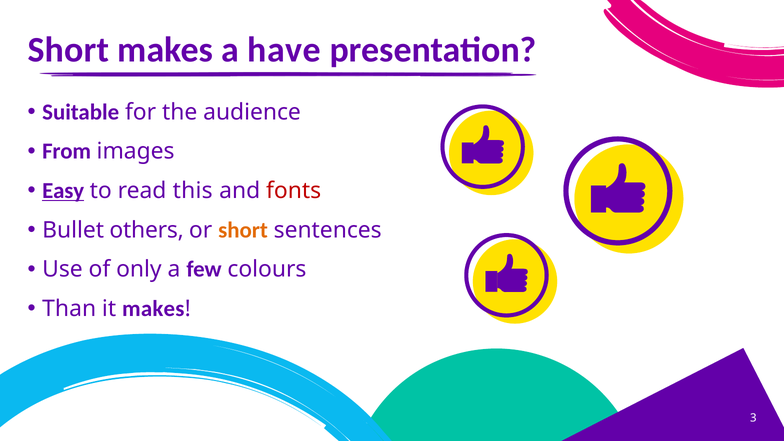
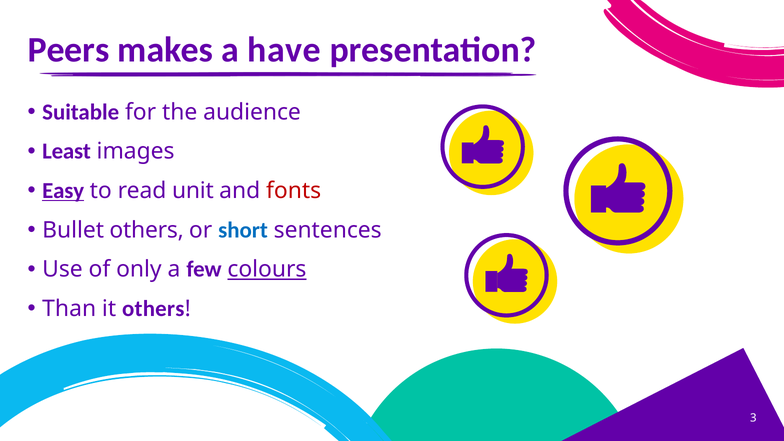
Short: Short -> Peers (68, 50)
From: From -> Least (67, 151)
this: this -> unit (193, 191)
short colour: orange -> blue (243, 230)
colours underline: none -> present (267, 269)
it makes: makes -> others (153, 309)
